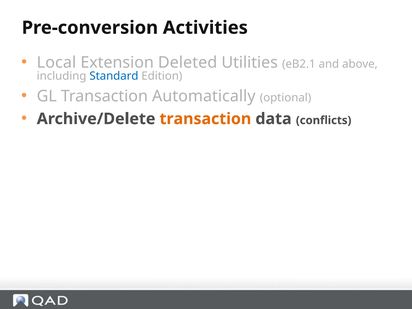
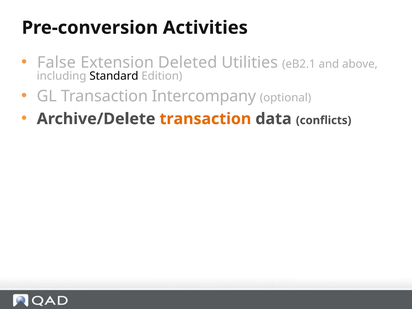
Local: Local -> False (56, 63)
Standard colour: blue -> black (114, 76)
Automatically: Automatically -> Intercompany (204, 96)
